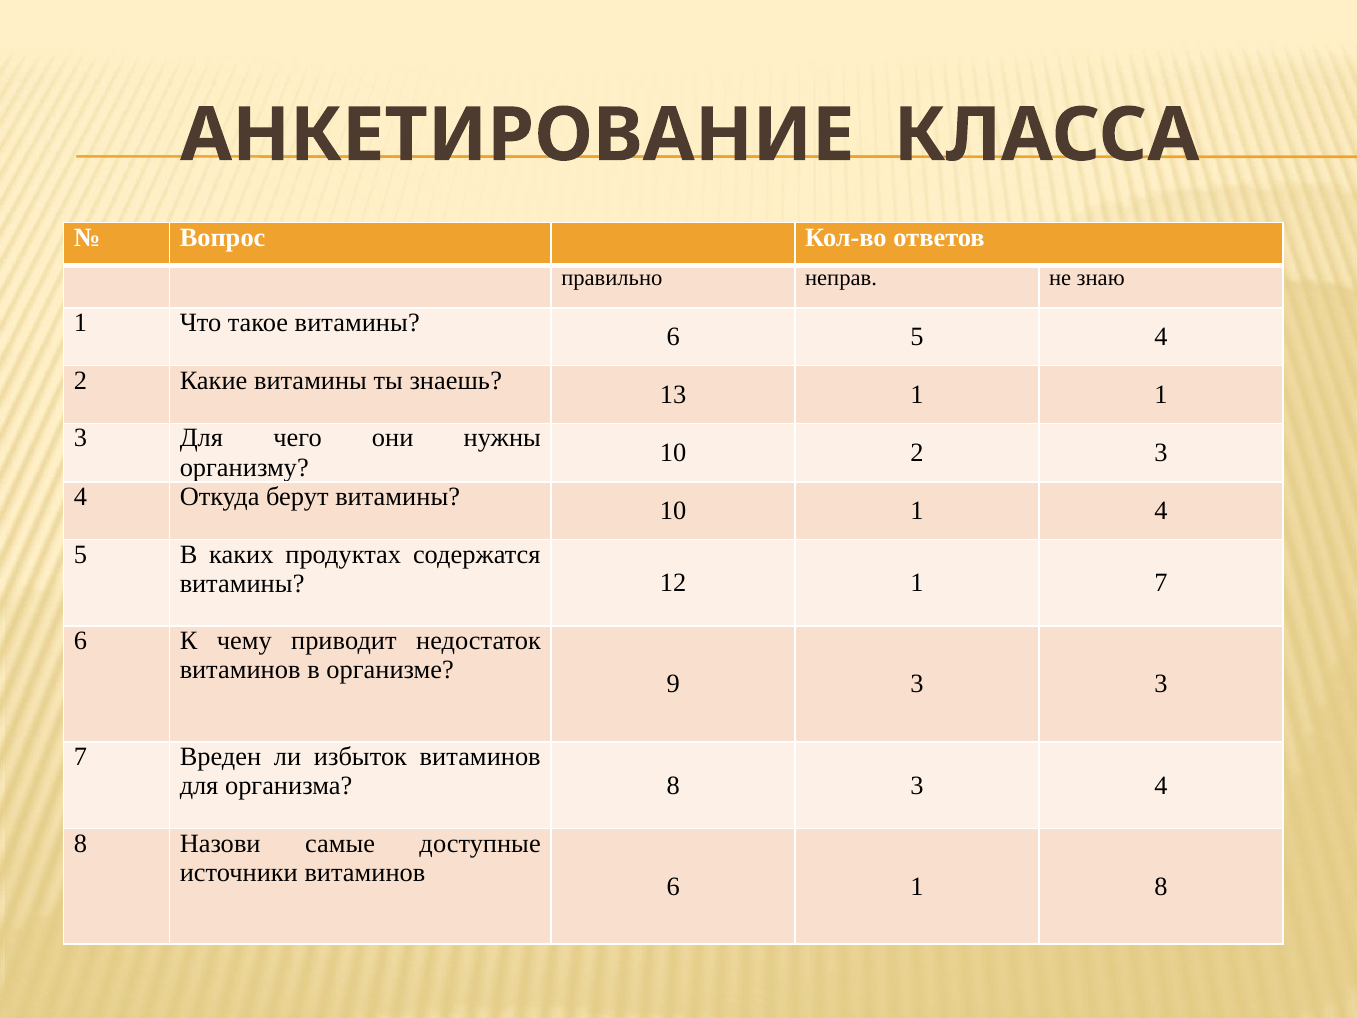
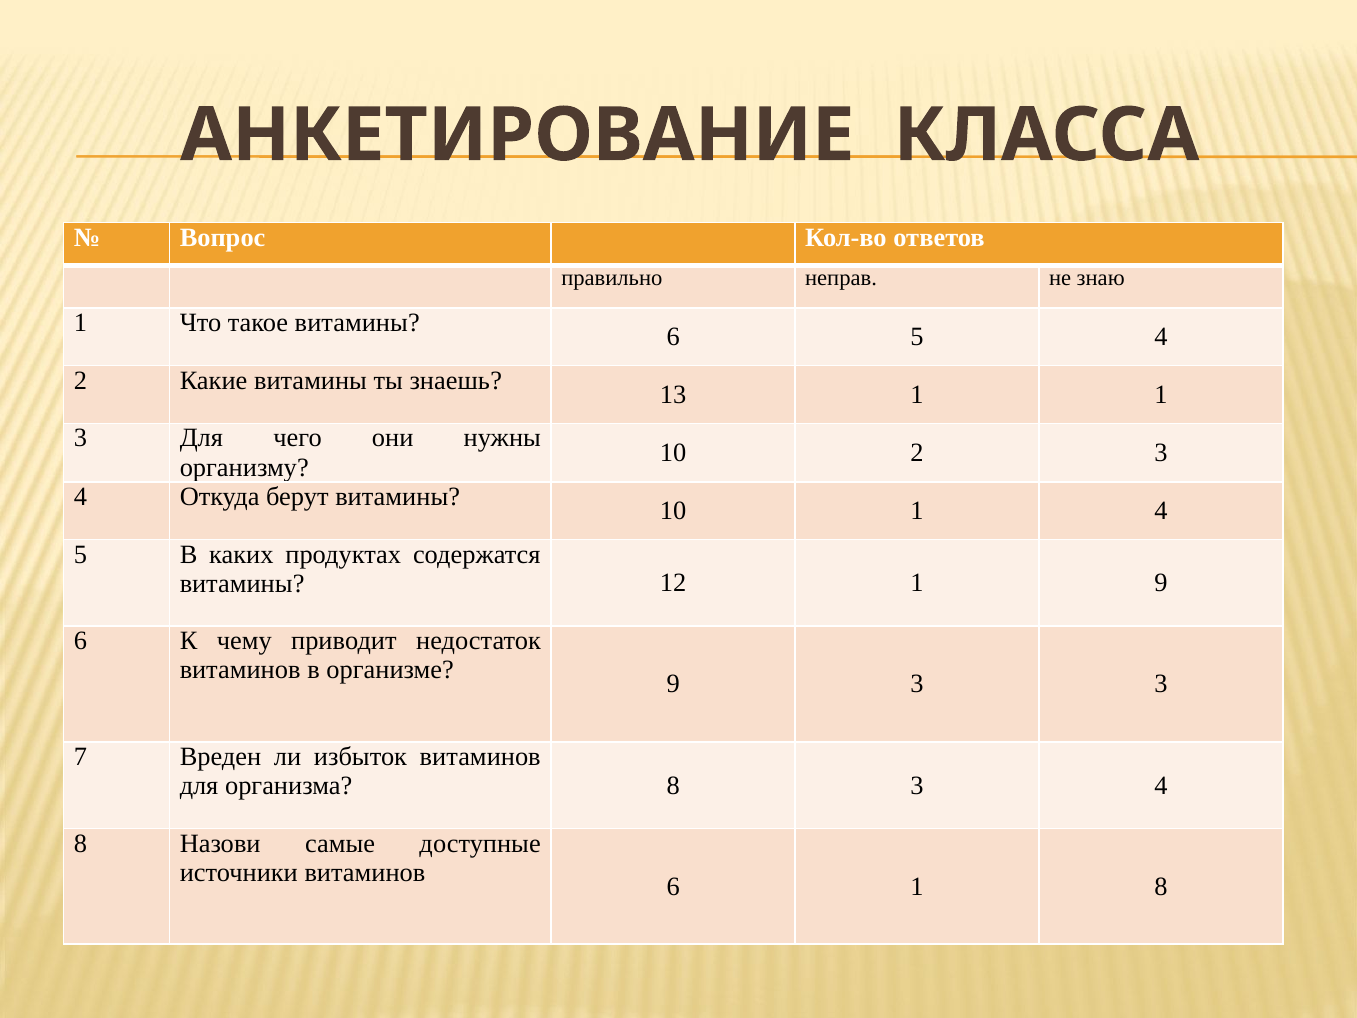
1 7: 7 -> 9 (1161, 583)
